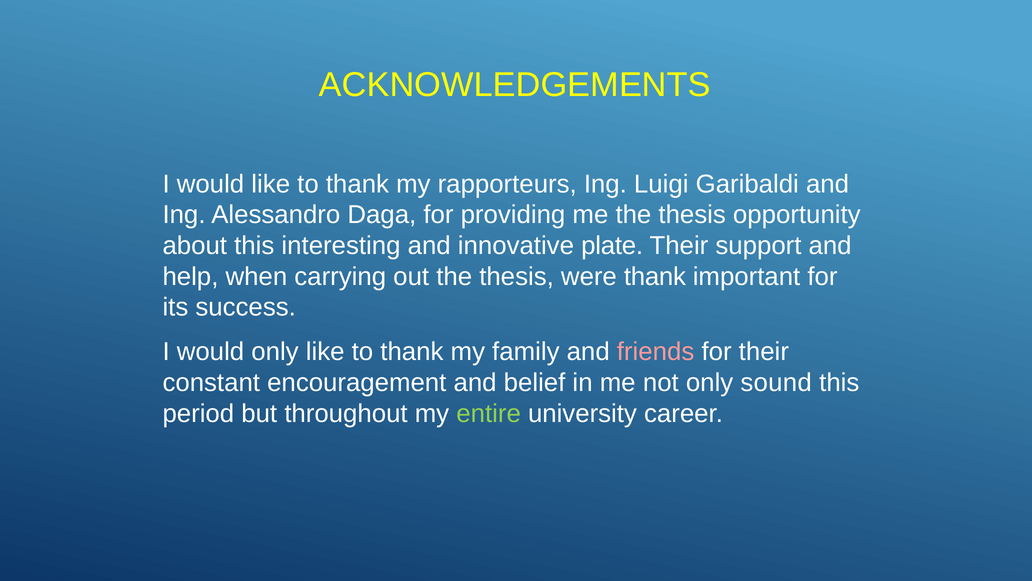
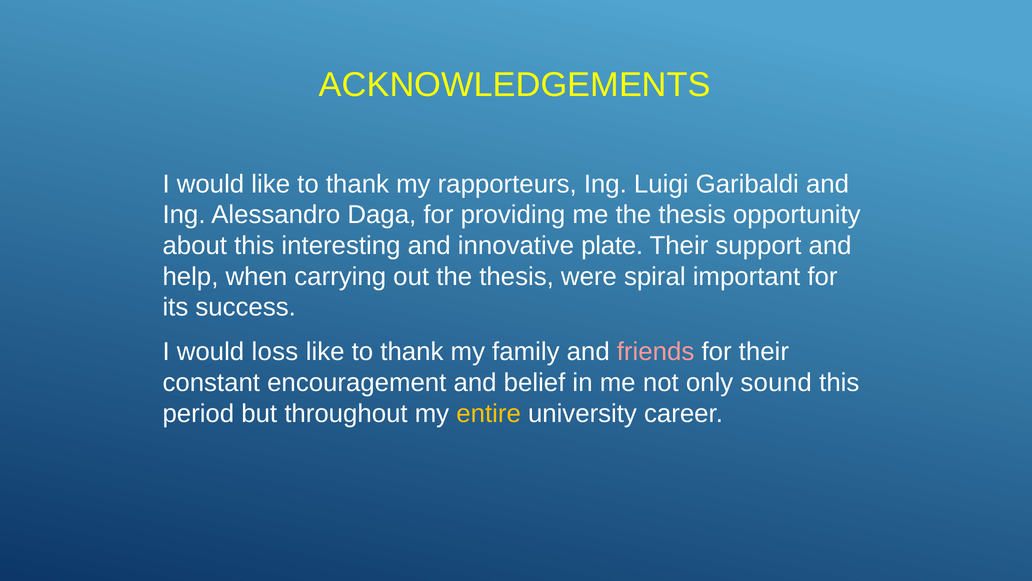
were thank: thank -> spiral (655, 276)
would only: only -> loss (275, 352)
entire colour: light green -> yellow (489, 413)
